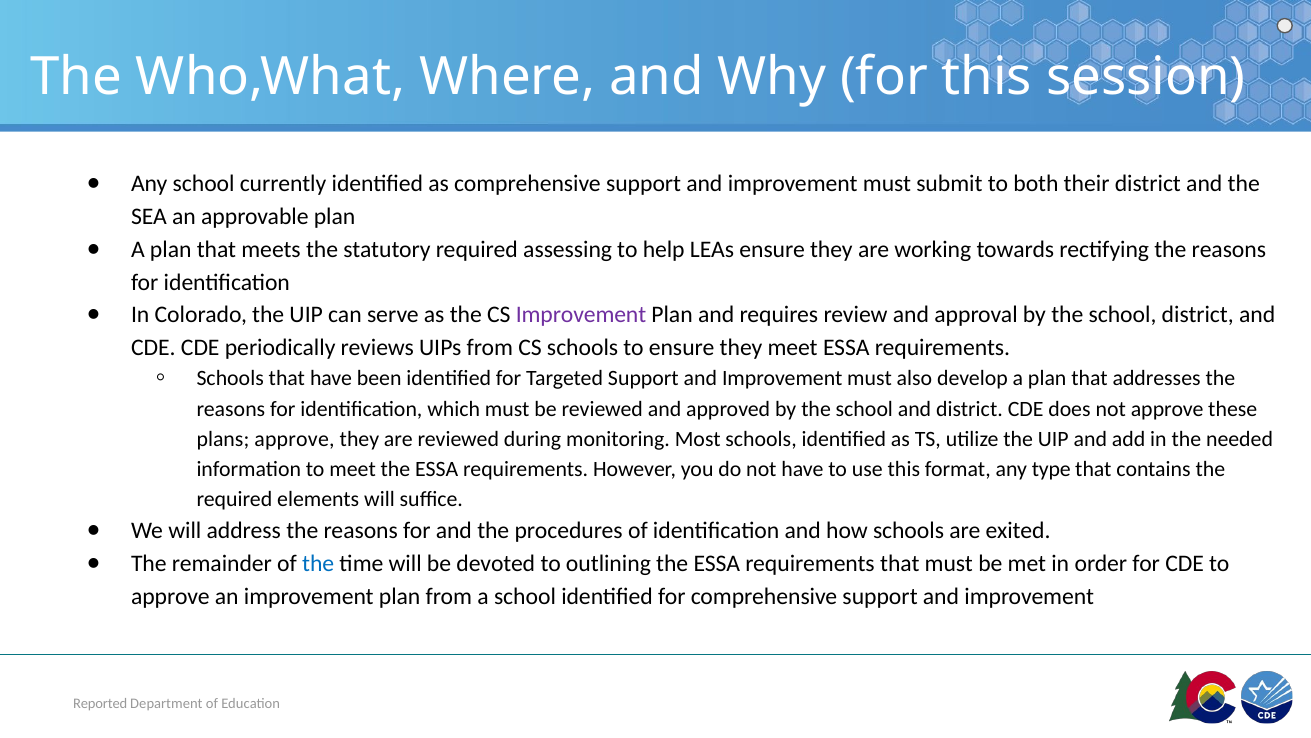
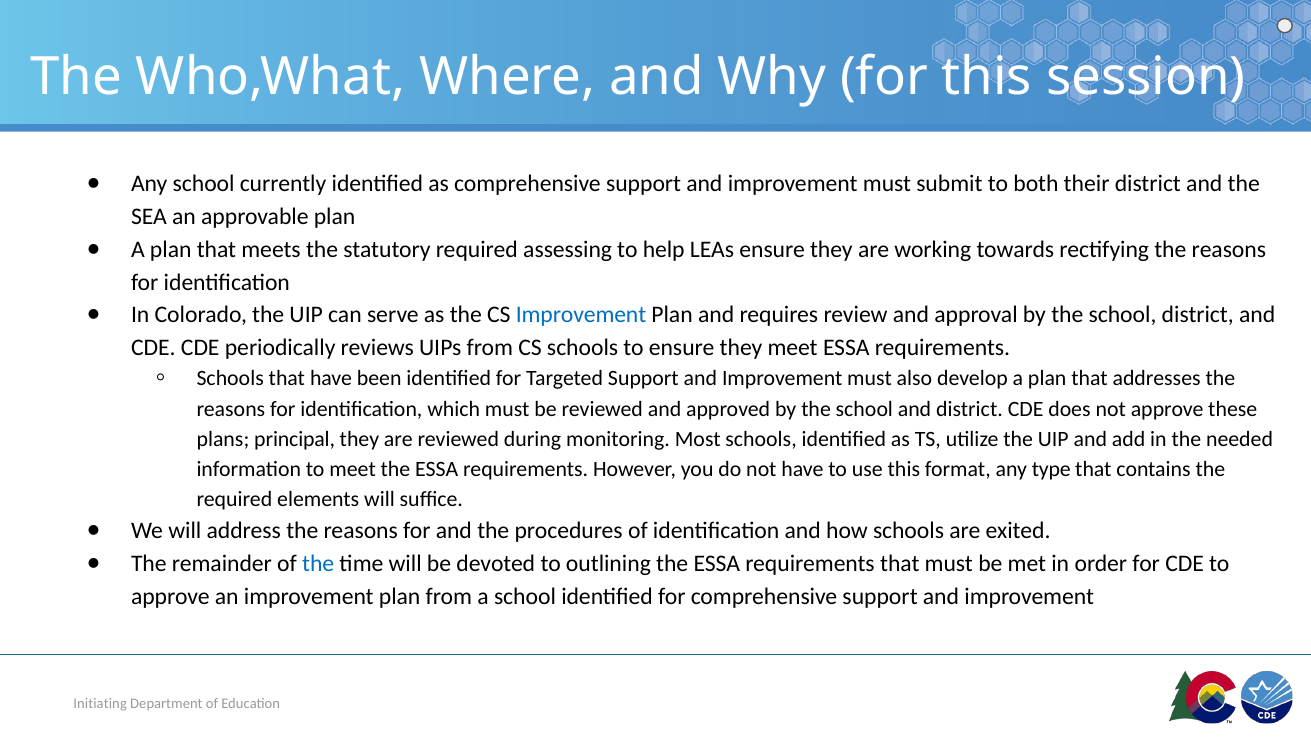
Improvement colour: purple -> blue (581, 315)
plans approve: approve -> principal (295, 439)
Reported: Reported -> Initiating (100, 703)
